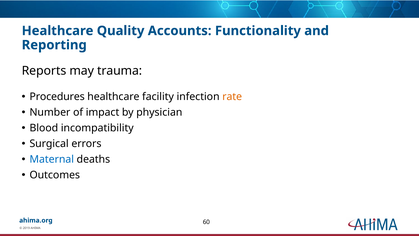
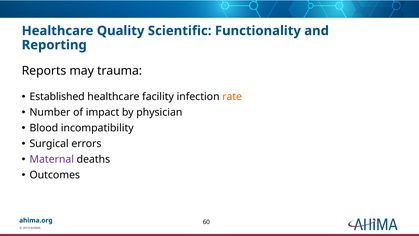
Accounts: Accounts -> Scientific (180, 31)
Procedures: Procedures -> Established (57, 97)
Maternal colour: blue -> purple (52, 159)
